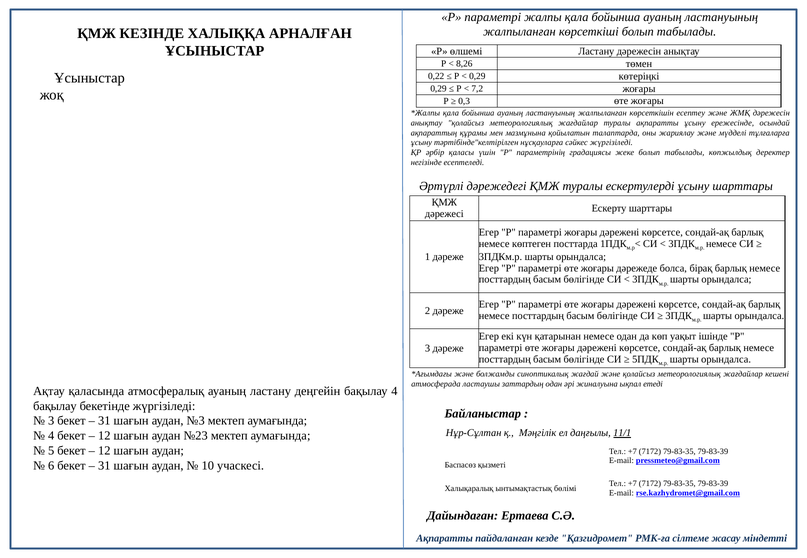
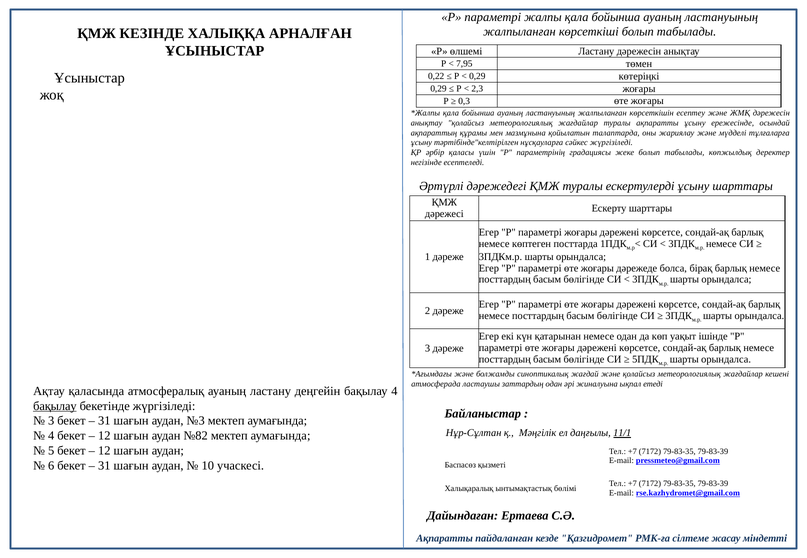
8,26: 8,26 -> 7,95 (464, 64)
7,2: 7,2 -> 2,3 (477, 89)
бақылау underline: none -> present (55, 406)
№23: №23 -> №82 (196, 436)
